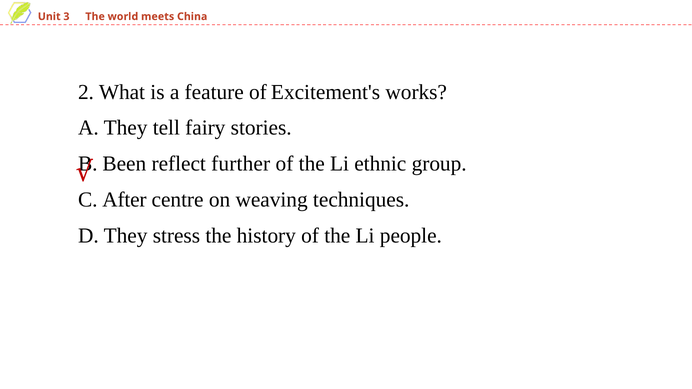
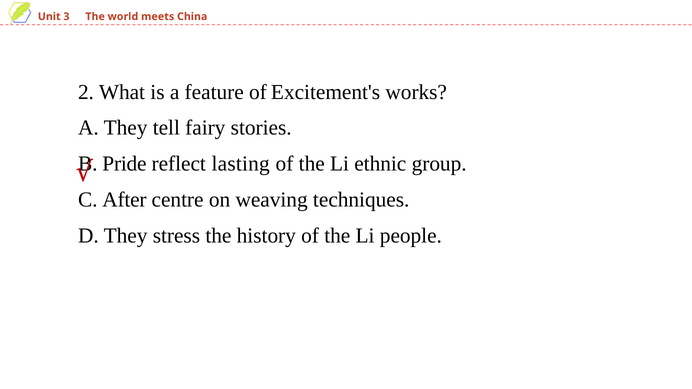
Been: Been -> Pride (124, 164)
further: further -> lasting (241, 164)
